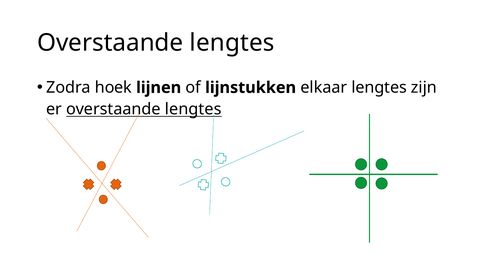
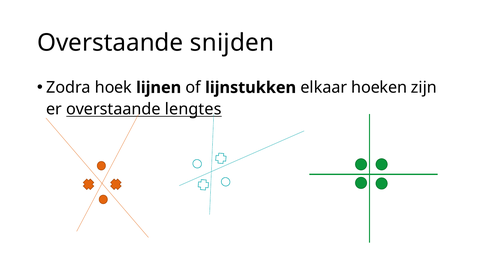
lengtes: lengtes -> snijden (232, 43)
elkaar lengtes: lengtes -> hoeken (379, 87)
